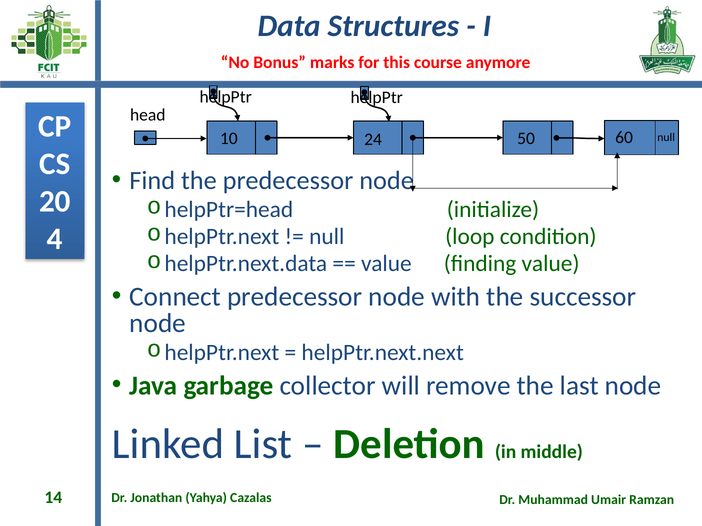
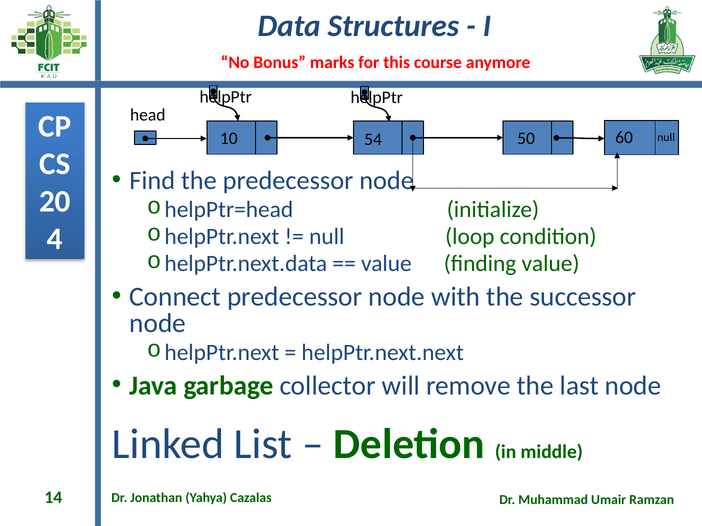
24: 24 -> 54 (373, 140)
